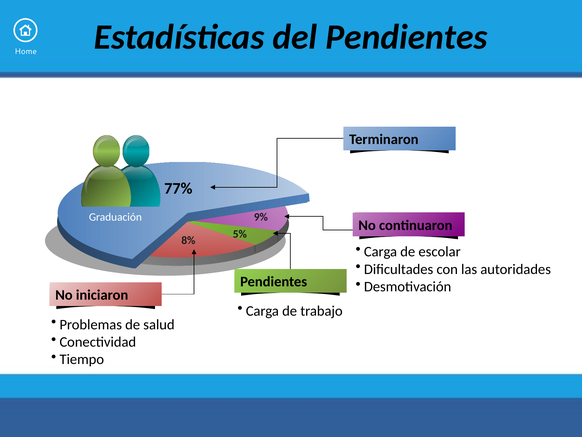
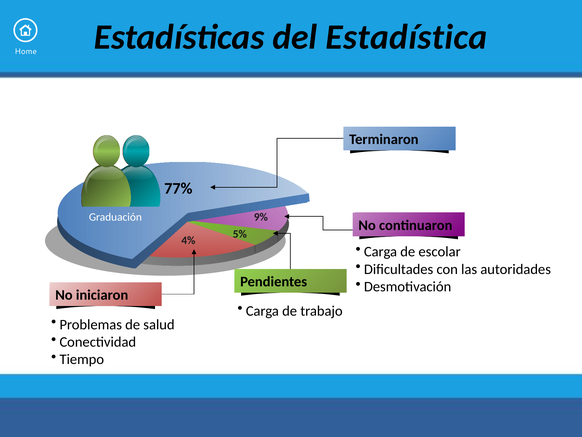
del Pendientes: Pendientes -> Estadística (406, 37)
8%: 8% -> 4% (188, 240)
